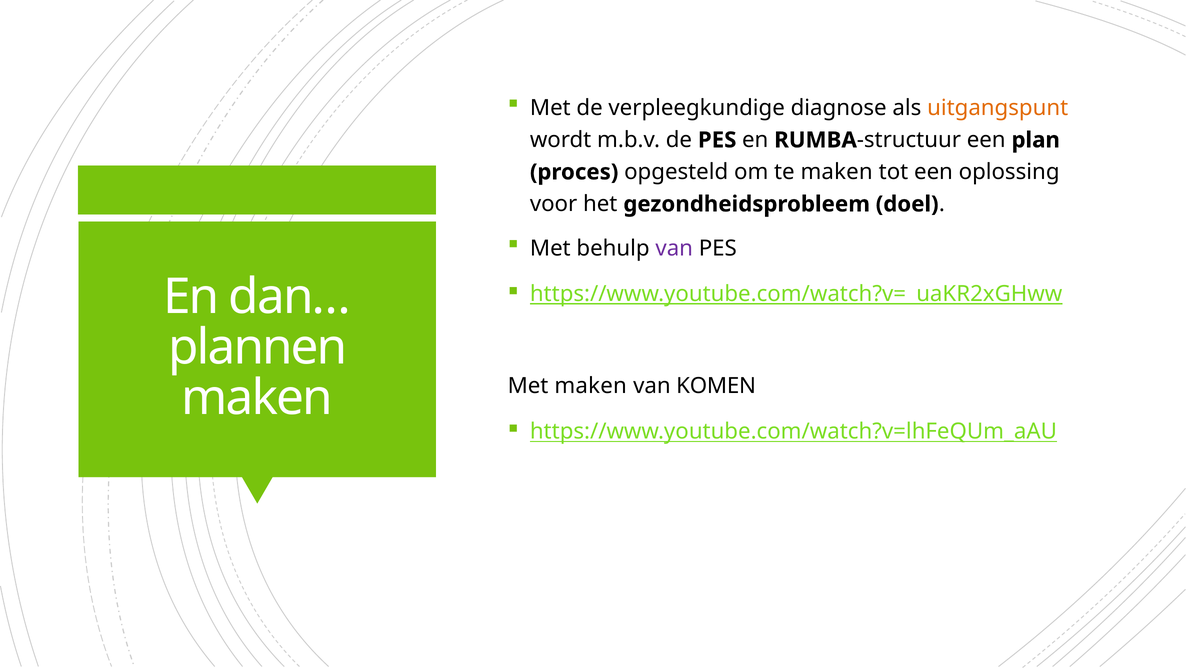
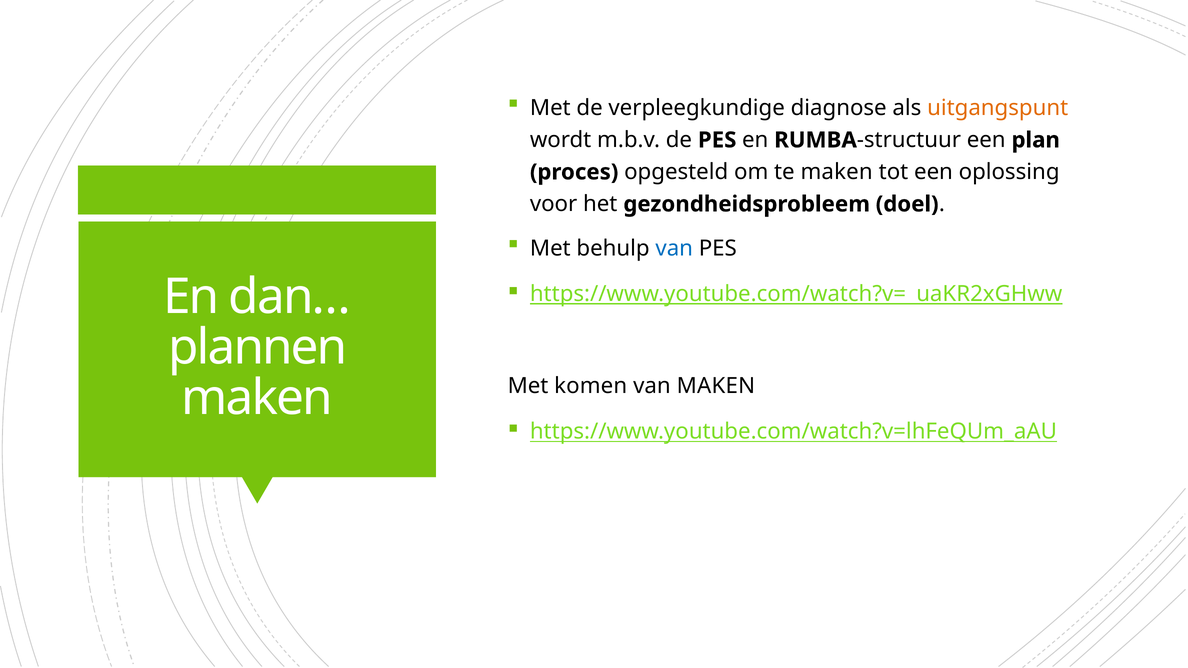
van colour: purple -> blue (674, 249)
Met maken: maken -> komen (591, 386)
van KOMEN: KOMEN -> MAKEN (716, 386)
